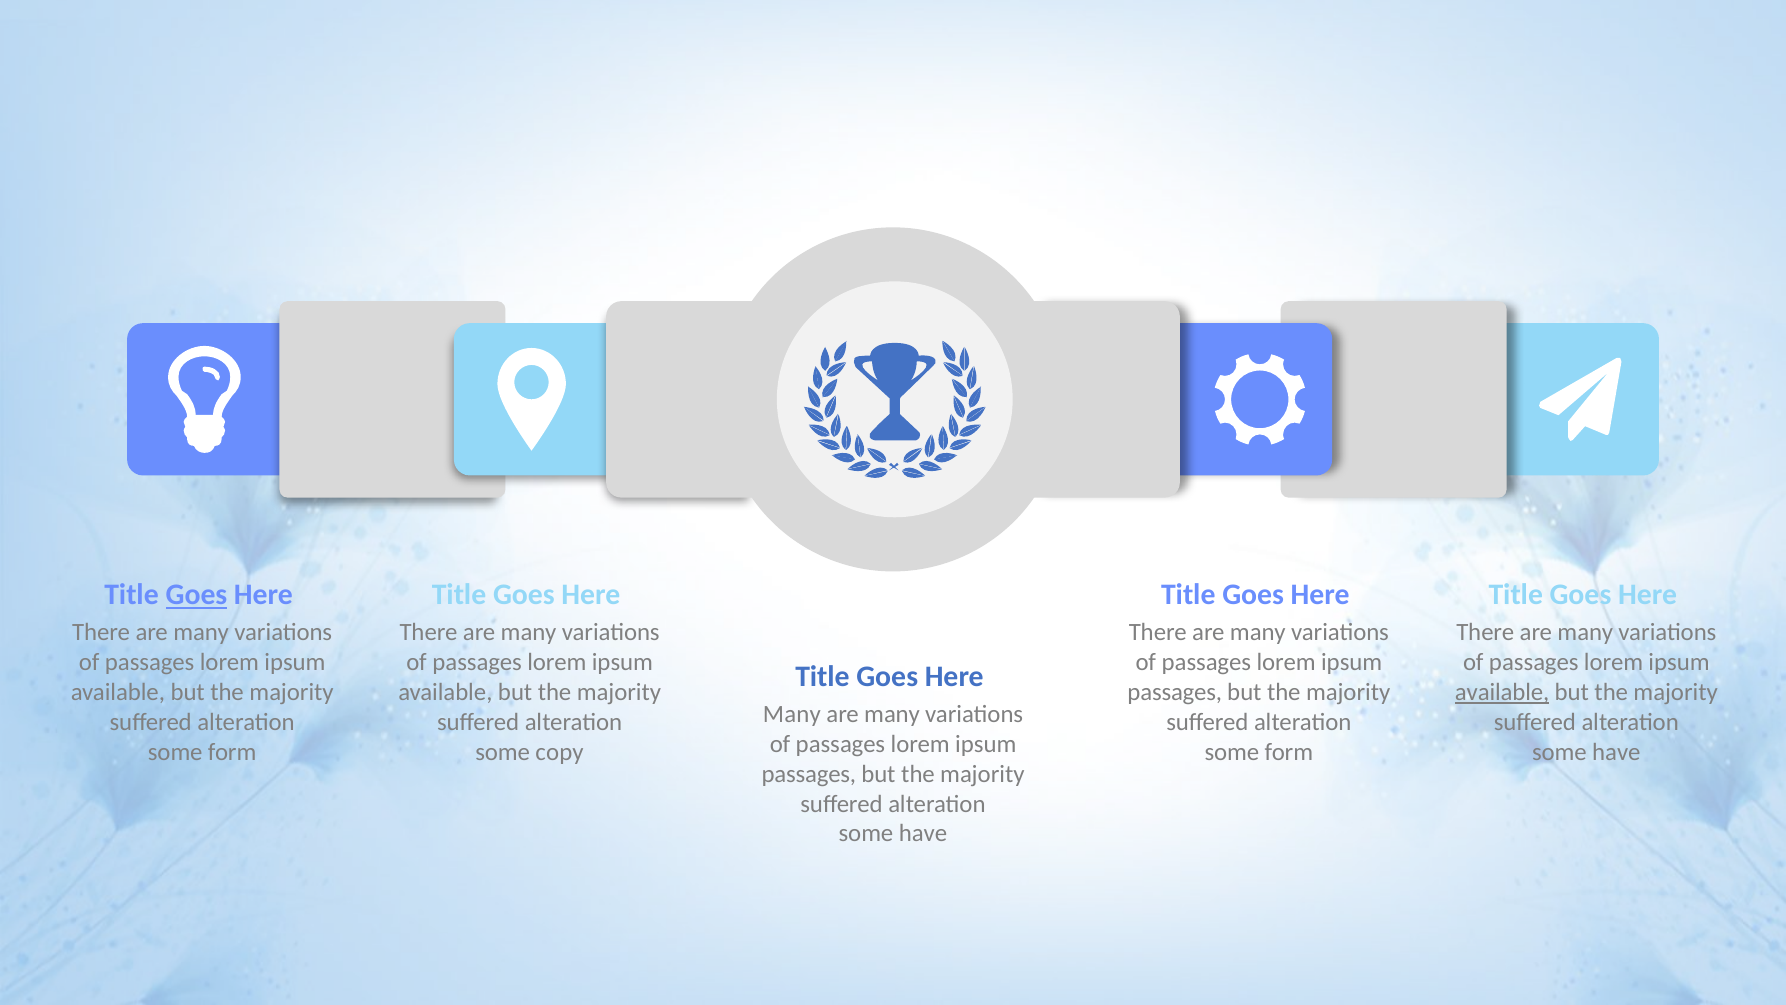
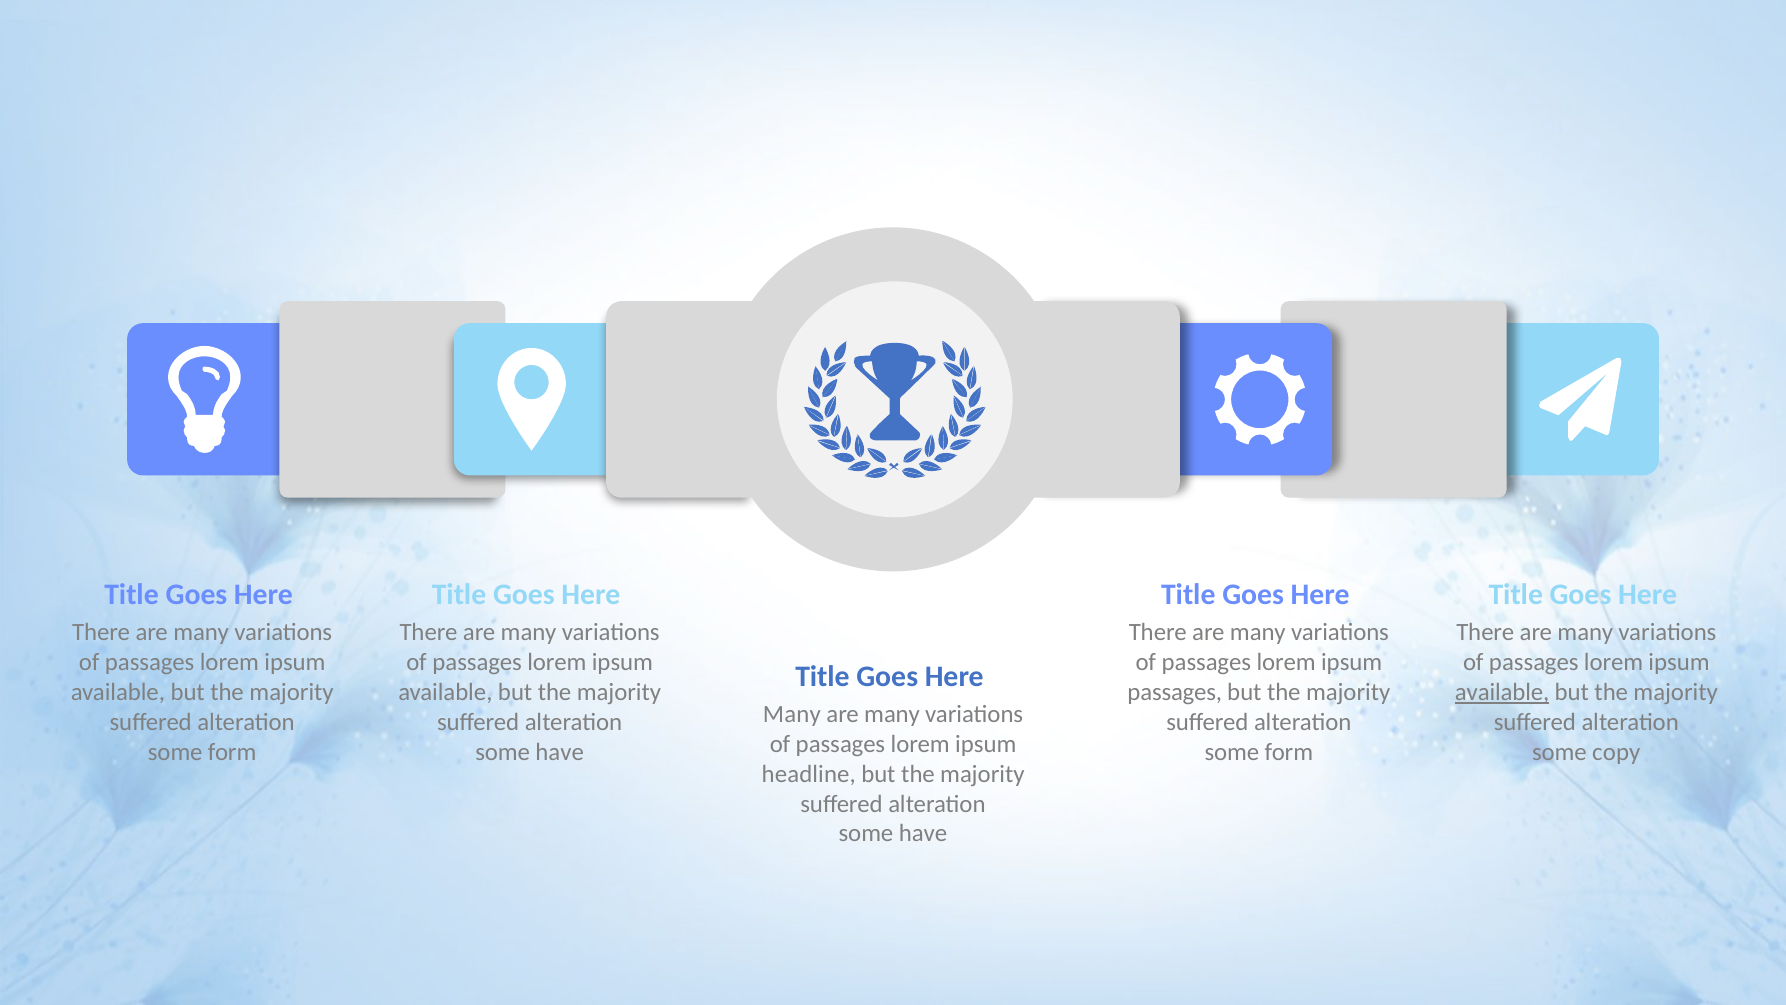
Goes underline: present -> none (196, 595)
copy: copy -> have (560, 752)
have: have -> copy (1616, 752)
passages: passages -> headline (809, 774)
